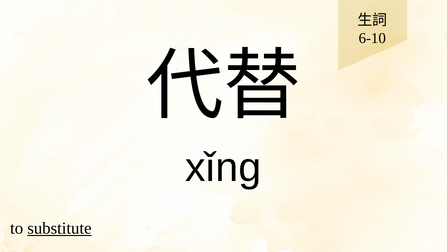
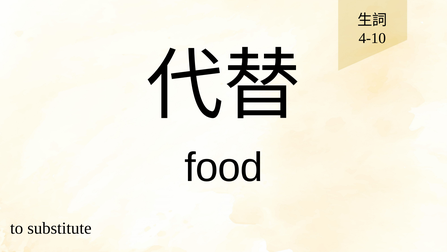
6-10: 6-10 -> 4-10 (372, 38)
xǐng: xǐng -> food (224, 167)
substitute underline: present -> none (59, 228)
